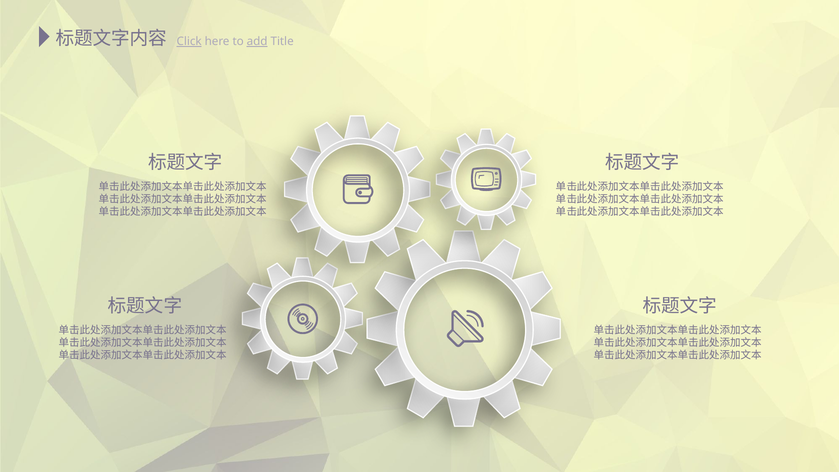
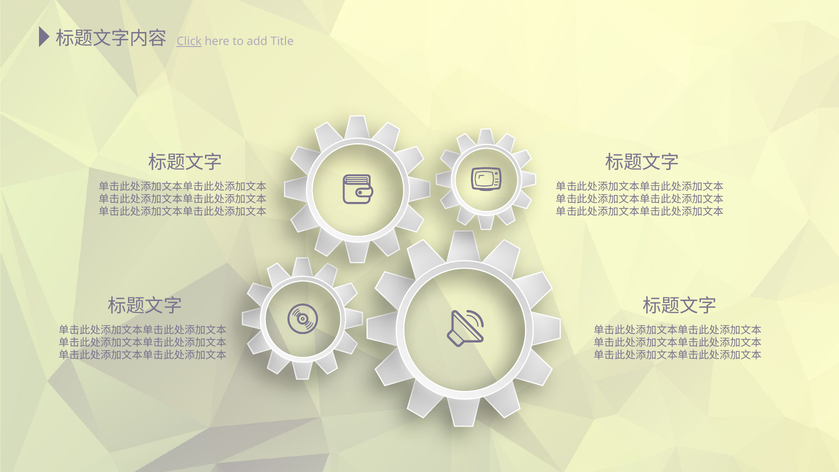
add underline: present -> none (257, 41)
